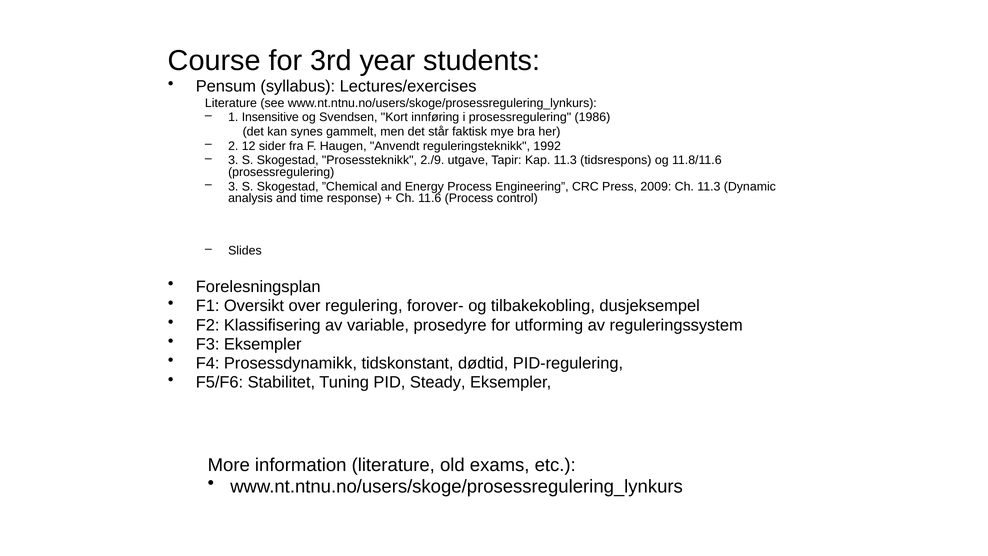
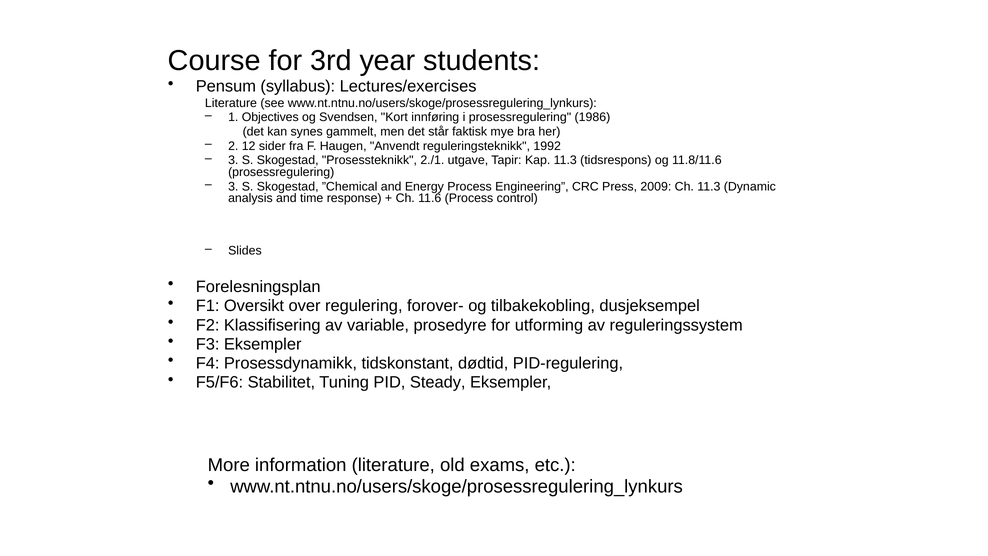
Insensitive: Insensitive -> Objectives (270, 117)
2./9: 2./9 -> 2./1 (432, 160)
